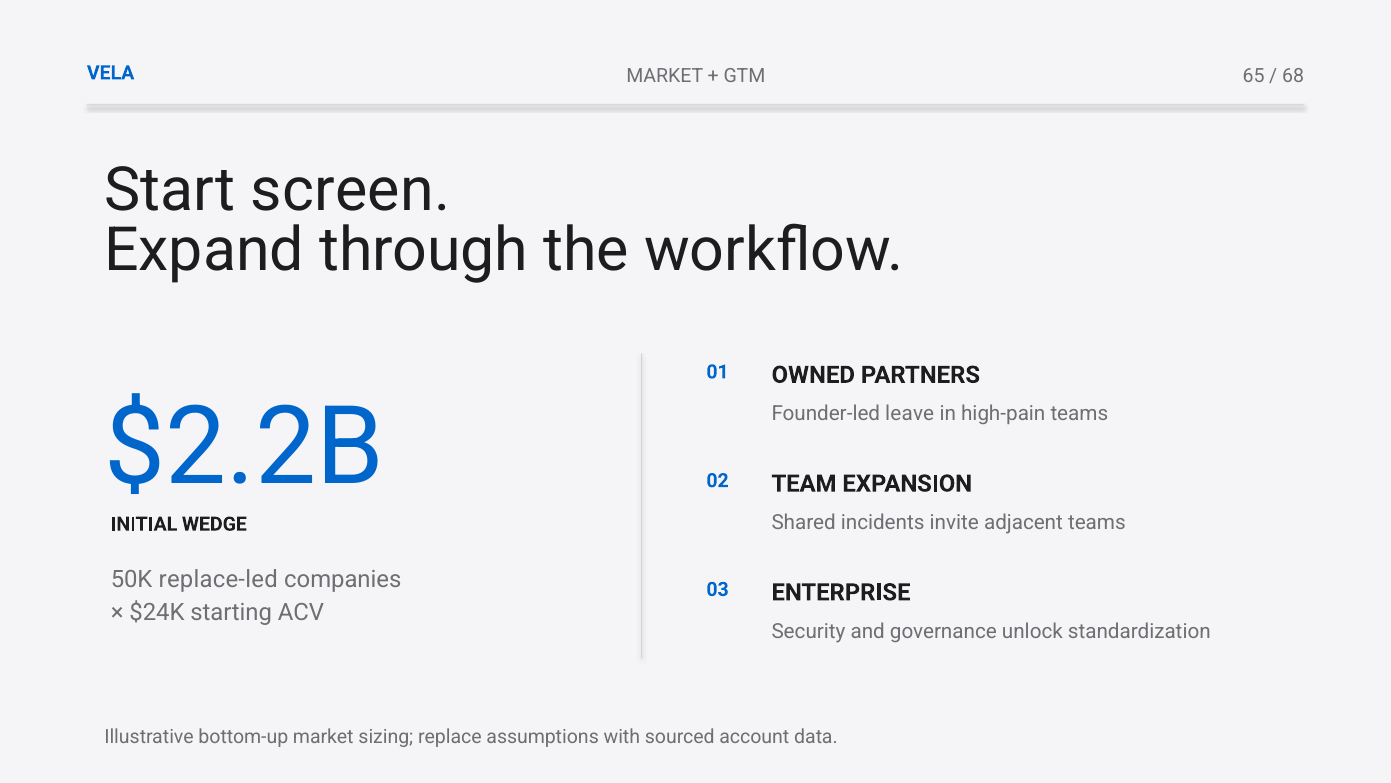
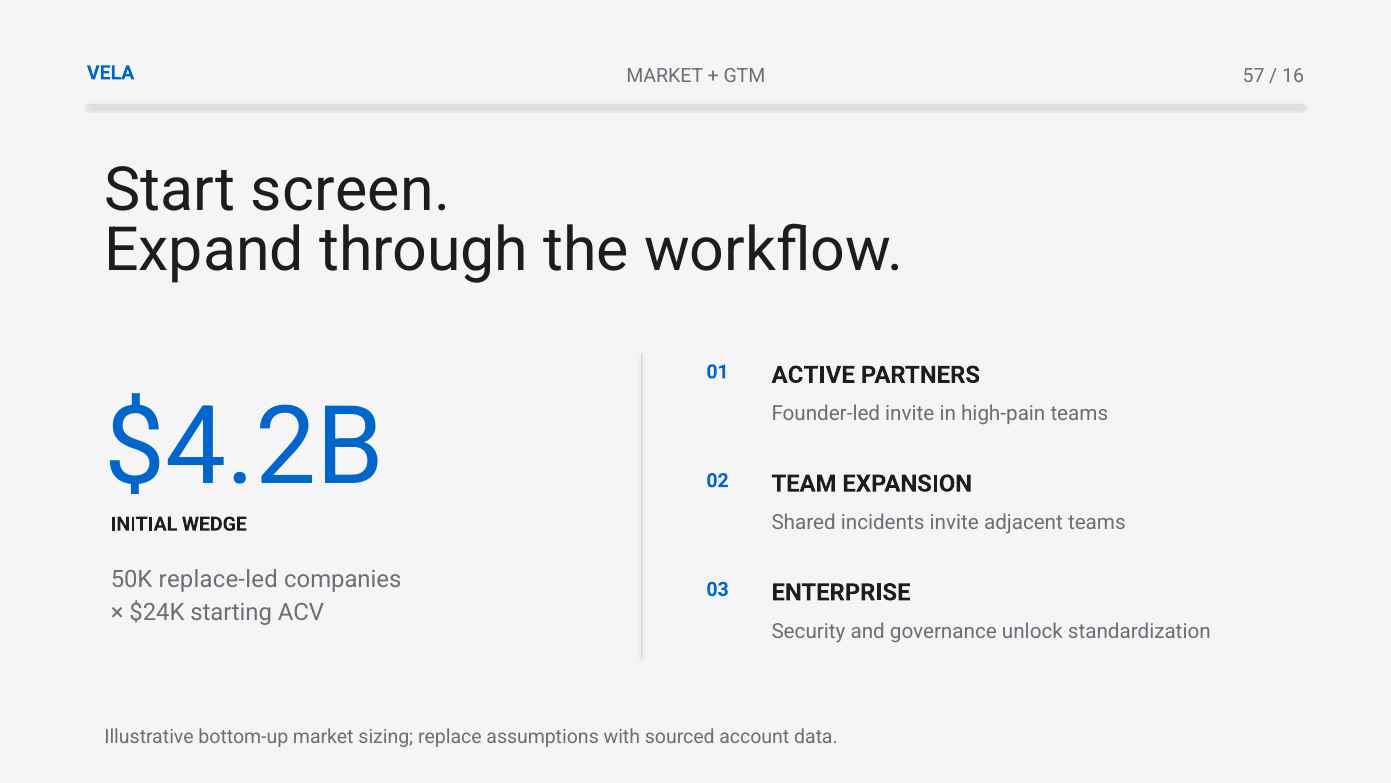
65: 65 -> 57 (1254, 76)
68: 68 -> 16 (1293, 76)
OWNED: OWNED -> ACTIVE (813, 375)
$2.2B: $2.2B -> $4.2B (244, 448)
Founder-led leave: leave -> invite (910, 414)
